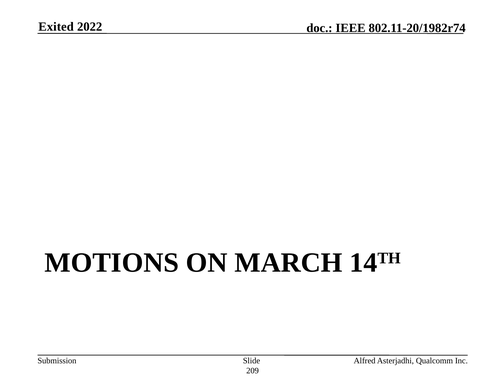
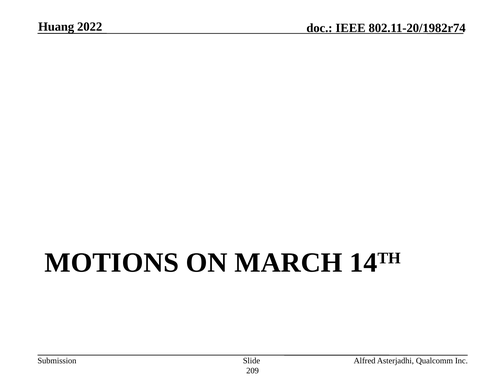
Exited: Exited -> Huang (56, 27)
